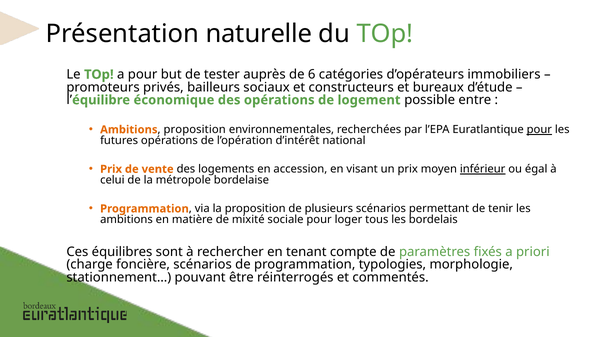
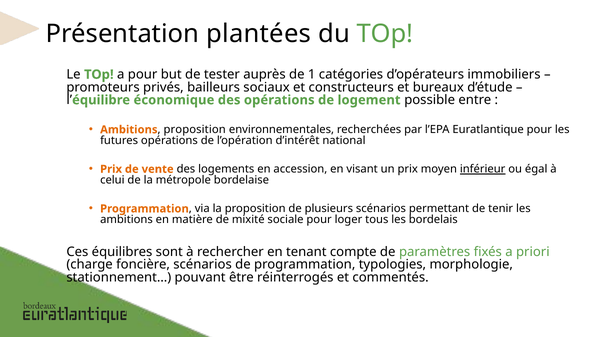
naturelle: naturelle -> plantées (259, 34)
6: 6 -> 1 (312, 75)
pour underline: present -> none (539, 130)
